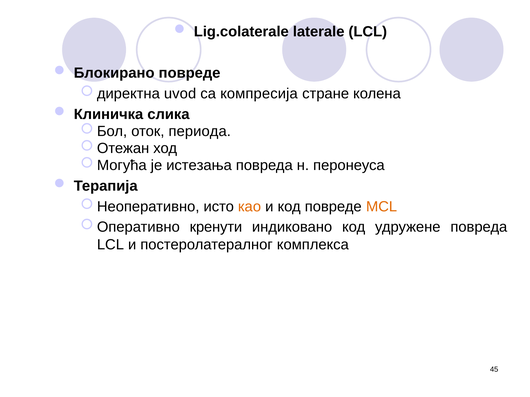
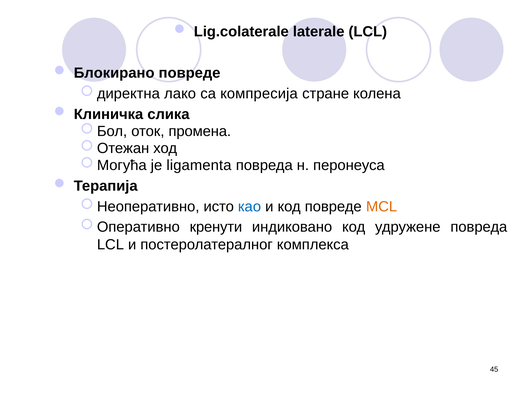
uvod: uvod -> лако (180, 94)
периода: периода -> промена (200, 131)
истезања: истезања -> ligamenta (199, 166)
као colour: orange -> blue (250, 207)
